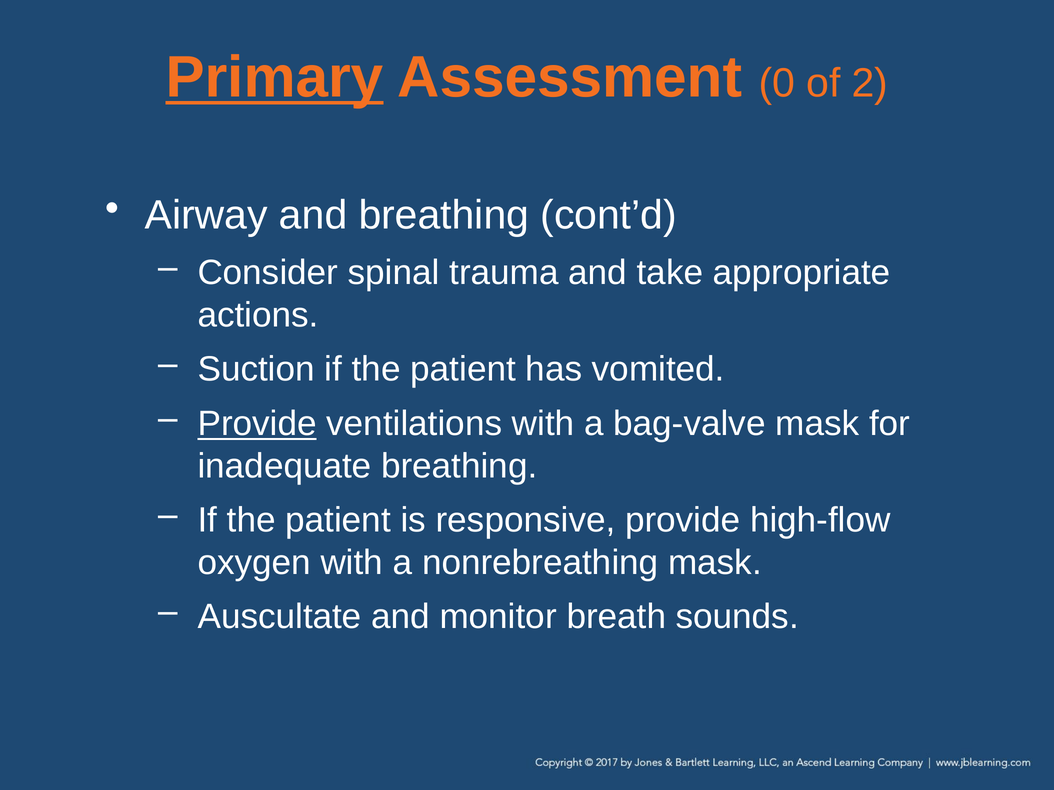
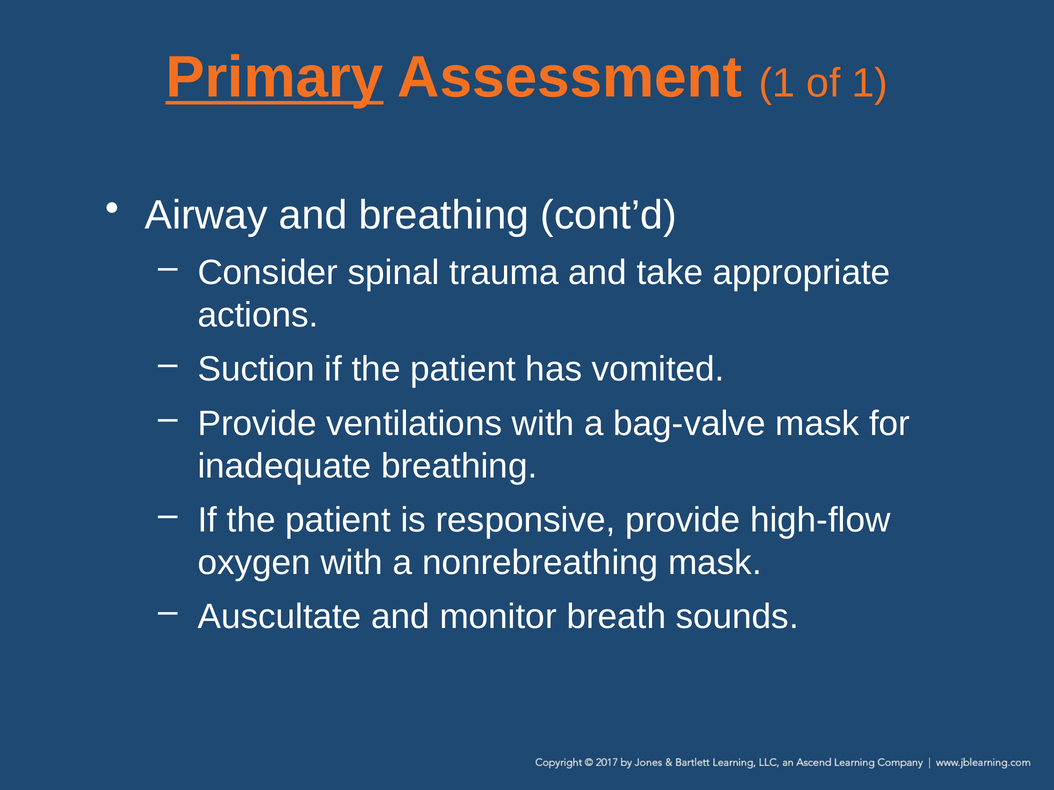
Assessment 0: 0 -> 1 (777, 83)
of 2: 2 -> 1 (870, 83)
Provide underline: present -> none (257, 424)
